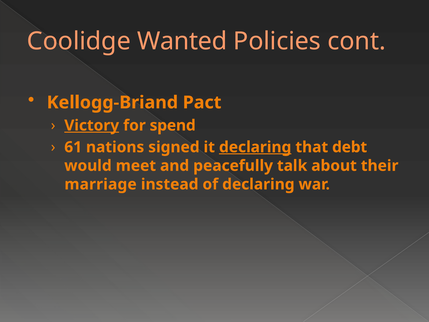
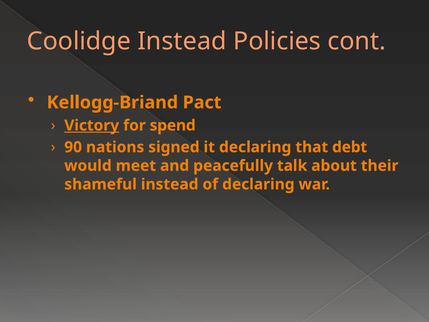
Coolidge Wanted: Wanted -> Instead (182, 41)
61: 61 -> 90 (73, 147)
declaring underline: present -> none (255, 147)
marriage: marriage -> shameful (101, 184)
